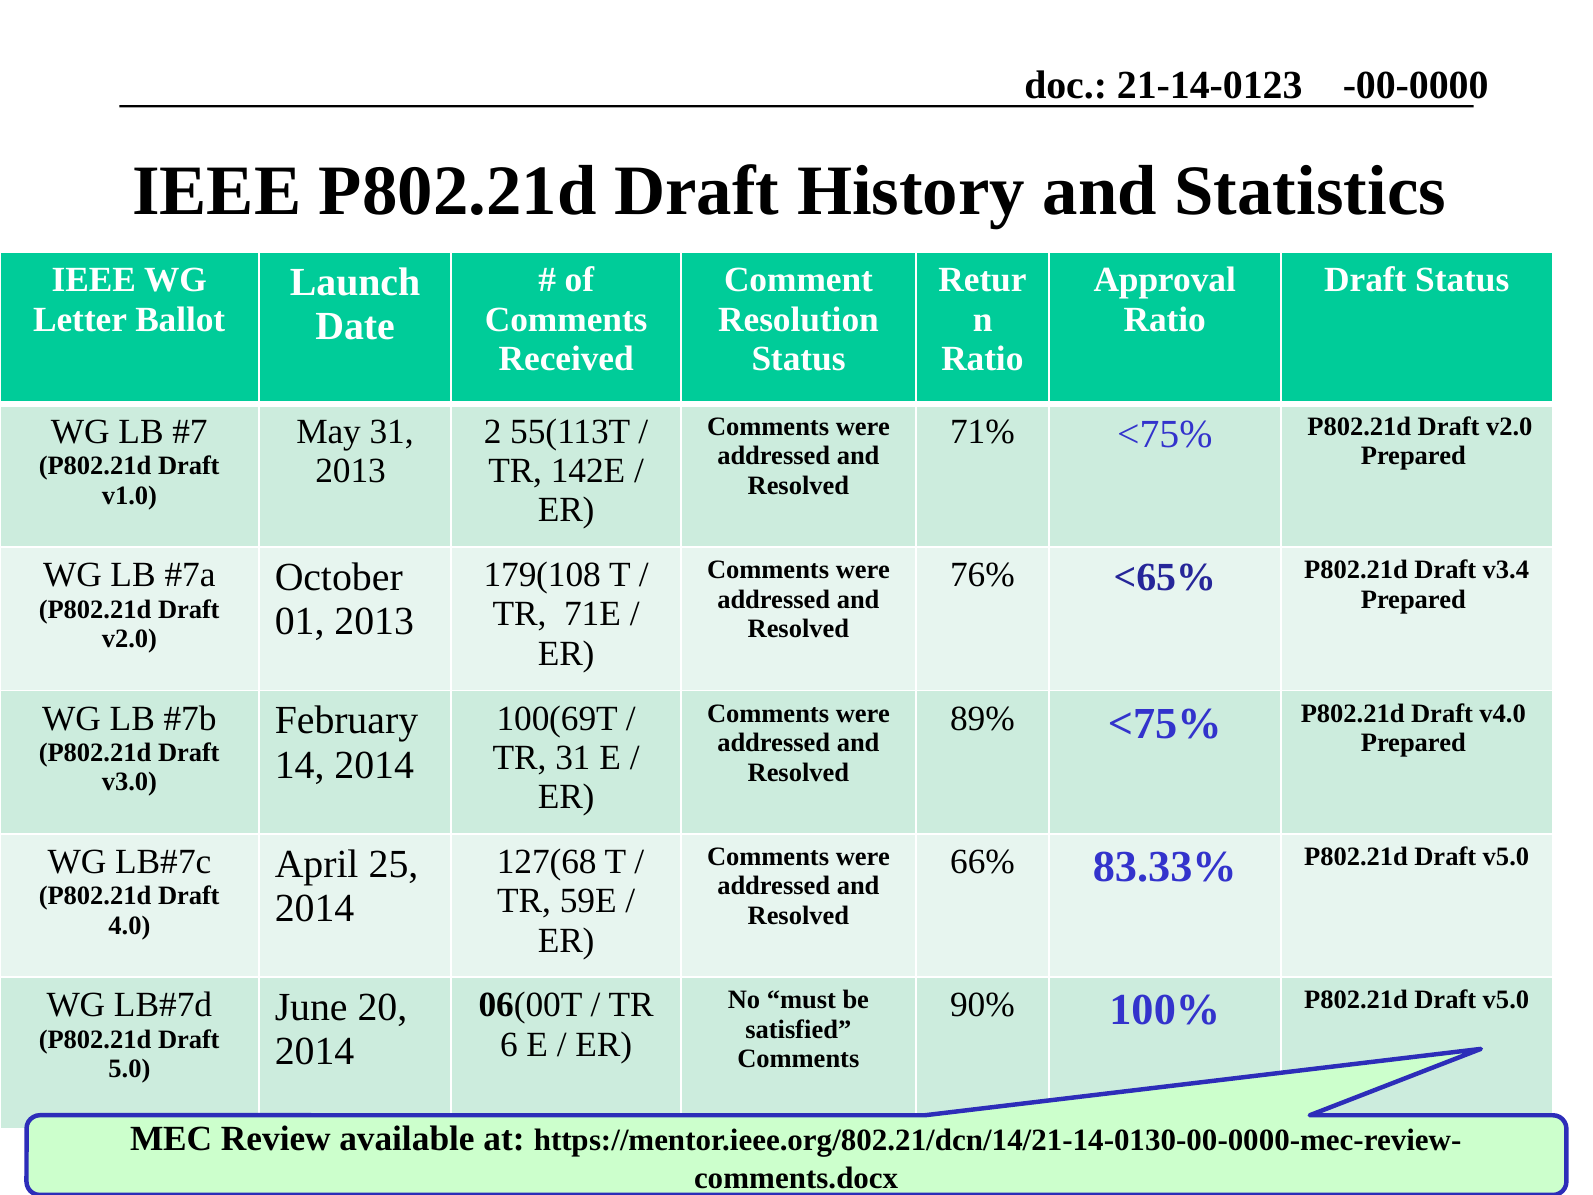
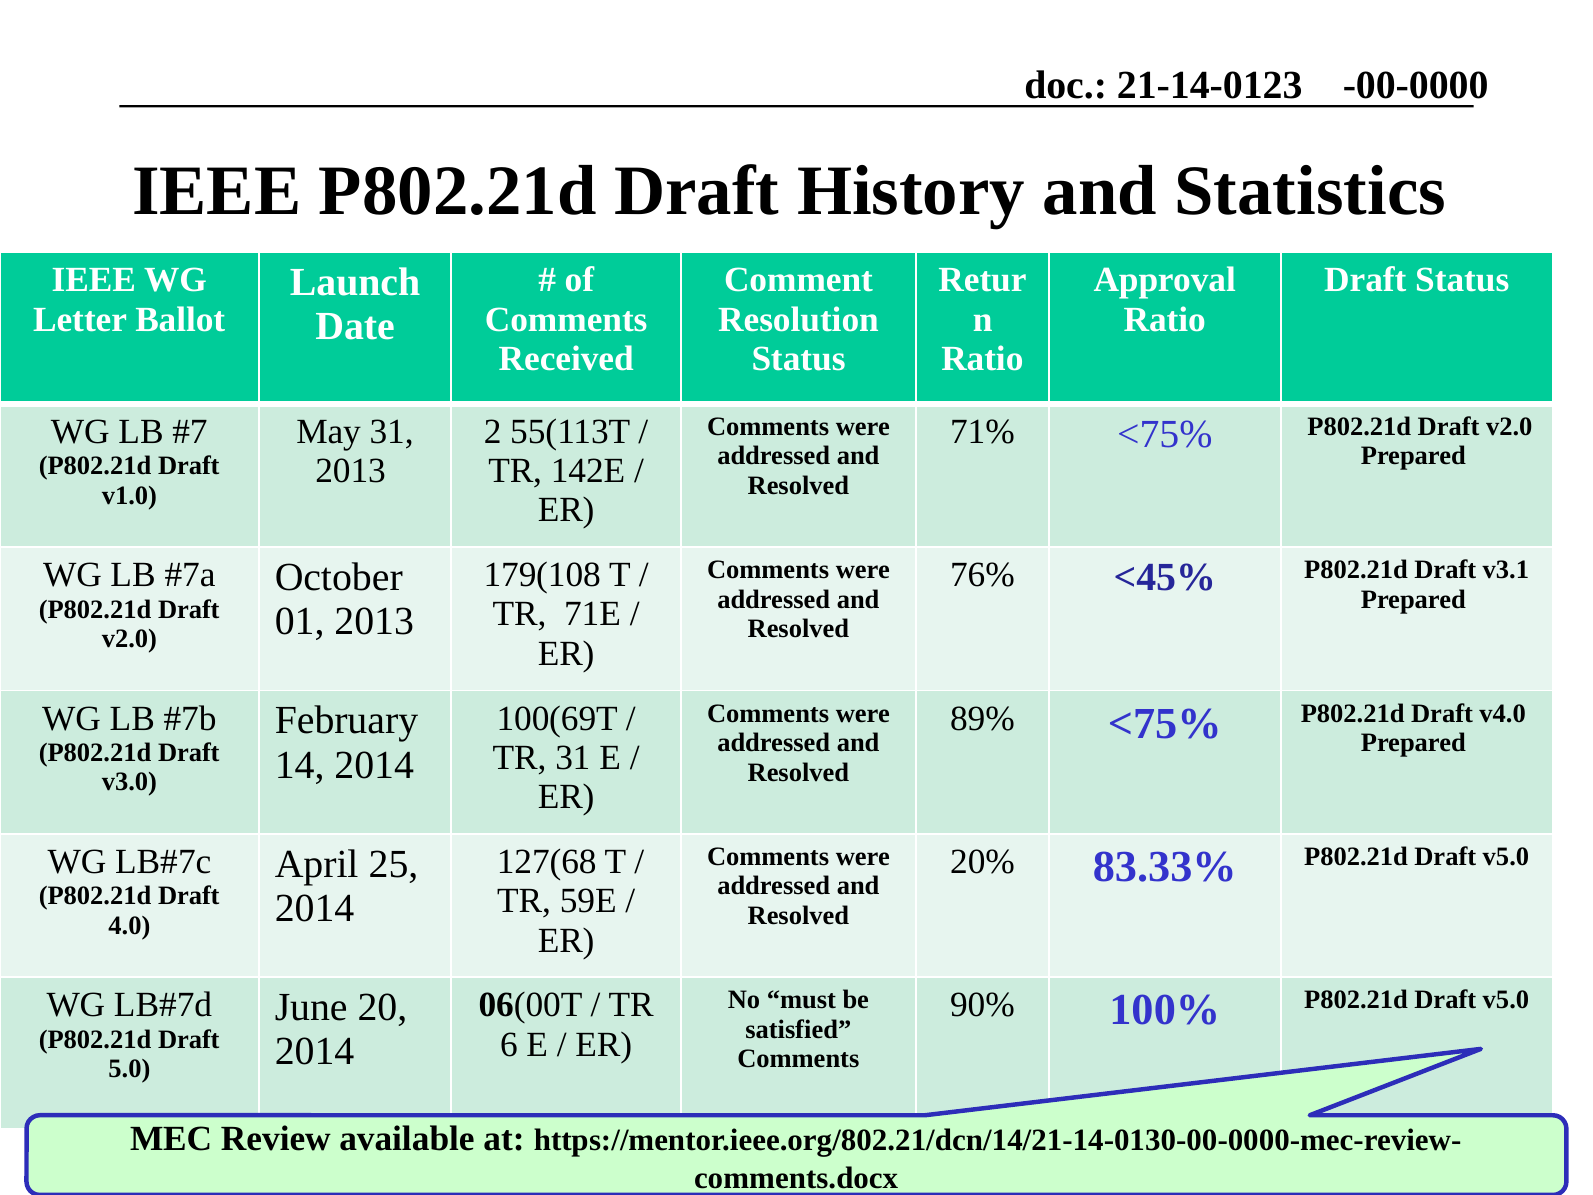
<65%: <65% -> <45% (1165, 577)
v3.4: v3.4 -> v3.1 (1506, 570)
66%: 66% -> 20% (983, 862)
